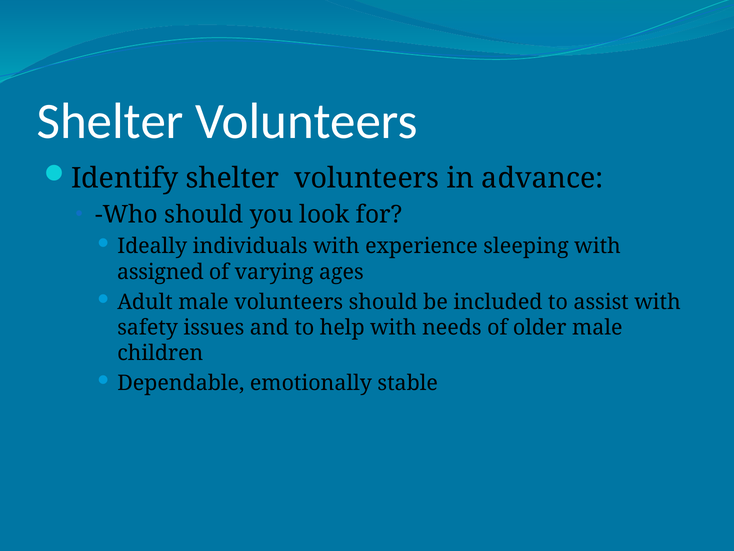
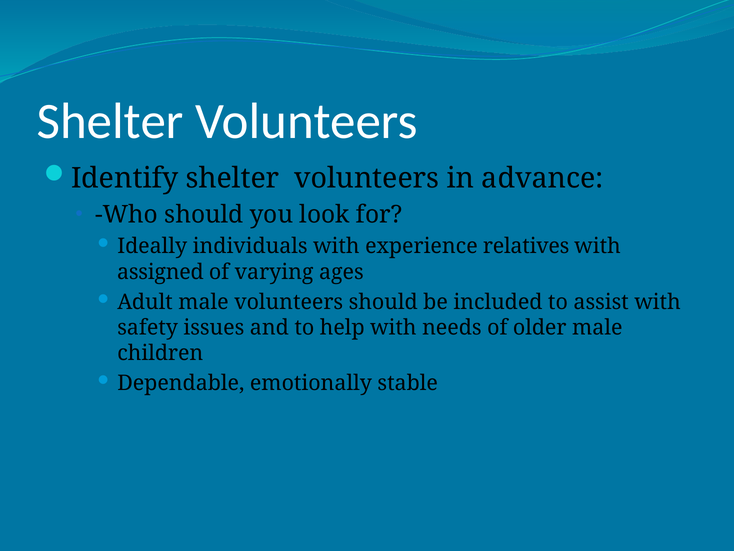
sleeping: sleeping -> relatives (526, 246)
